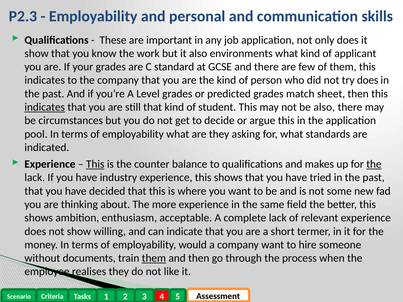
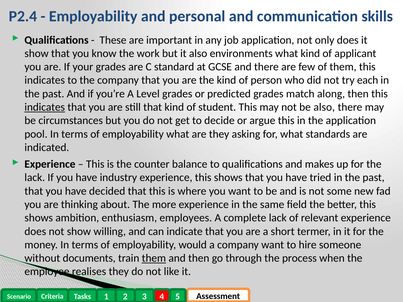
P2.3: P2.3 -> P2.4 (23, 16)
try does: does -> each (368, 80)
sheet: sheet -> along (331, 94)
This underline: present -> none (95, 164)
the underline: present -> none (374, 164)
acceptable: acceptable -> employees (186, 218)
